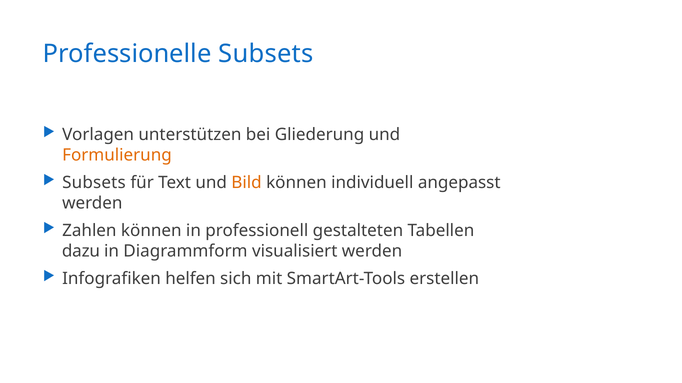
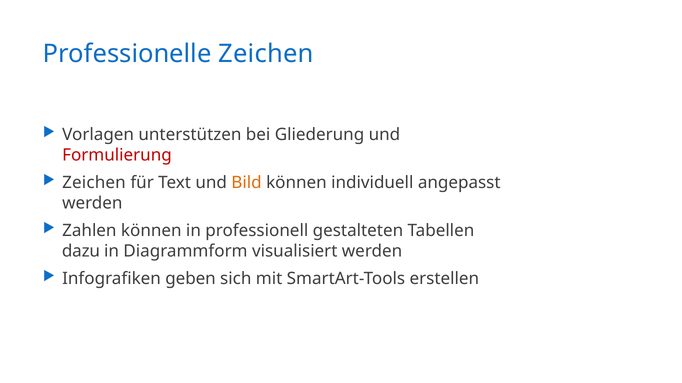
Professionelle Subsets: Subsets -> Zeichen (266, 54)
Formulierung colour: orange -> red (117, 155)
Subsets: Subsets -> Zeichen (94, 183)
helfen: helfen -> geben (191, 279)
